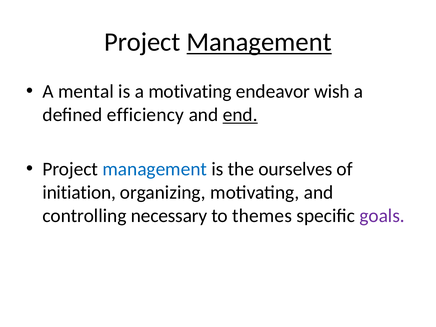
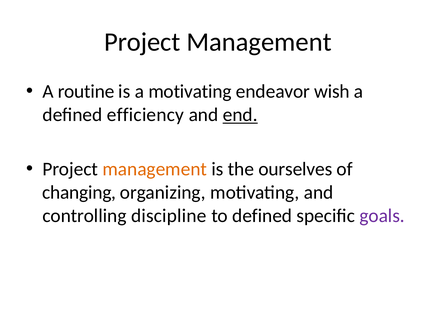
Management underline: present -> none (259, 42)
mental: mental -> routine (86, 91)
management colour: blue -> orange (155, 169)
initiation: initiation -> changing (79, 192)
necessary: necessary -> discipline (169, 216)
to themes: themes -> defined (262, 216)
